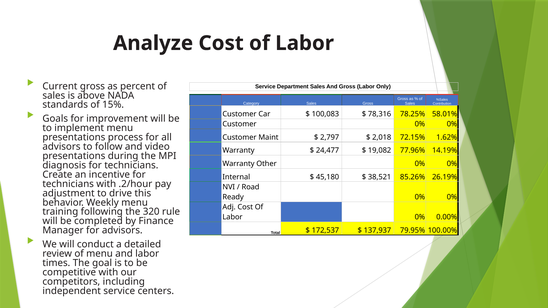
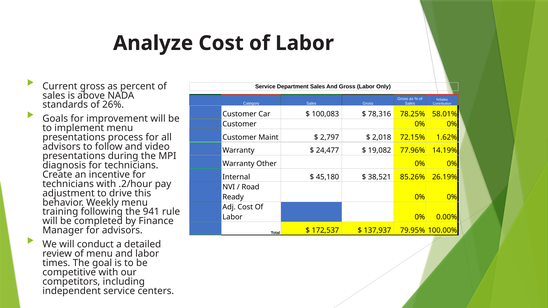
15%: 15% -> 26% (113, 105)
320: 320 -> 941 (151, 212)
